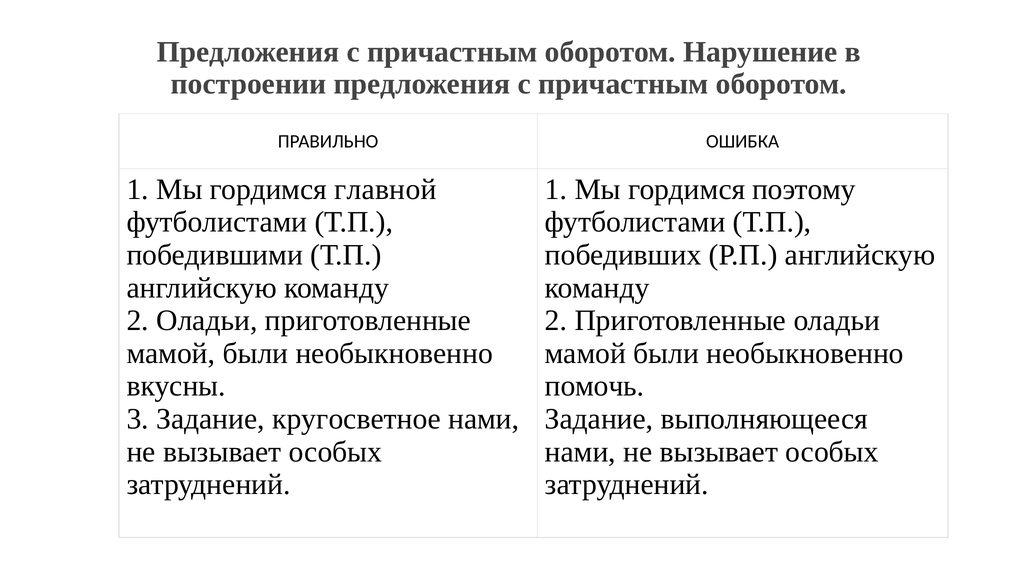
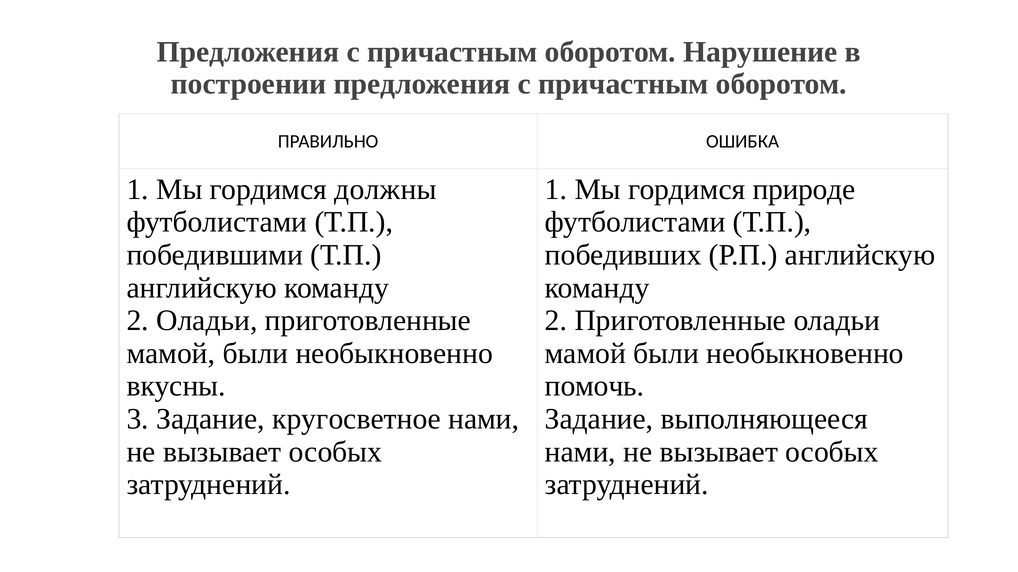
главной: главной -> должны (386, 189)
поэтому: поэтому -> природе (804, 189)
